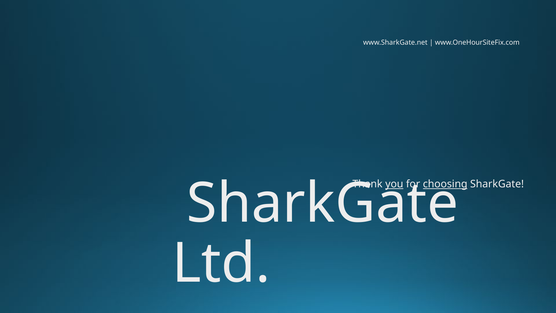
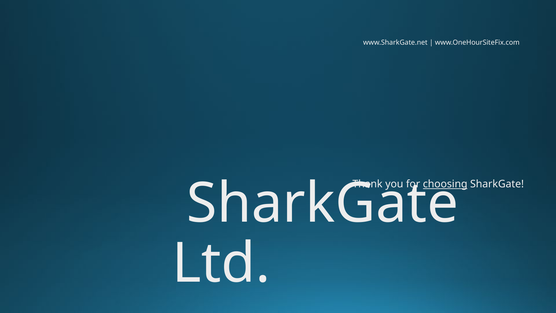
you underline: present -> none (394, 184)
